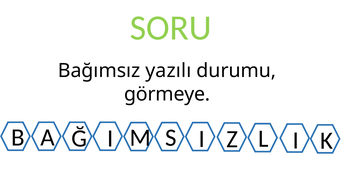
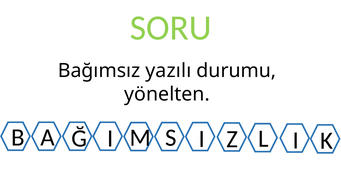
görmeye: görmeye -> yönelten (167, 94)
